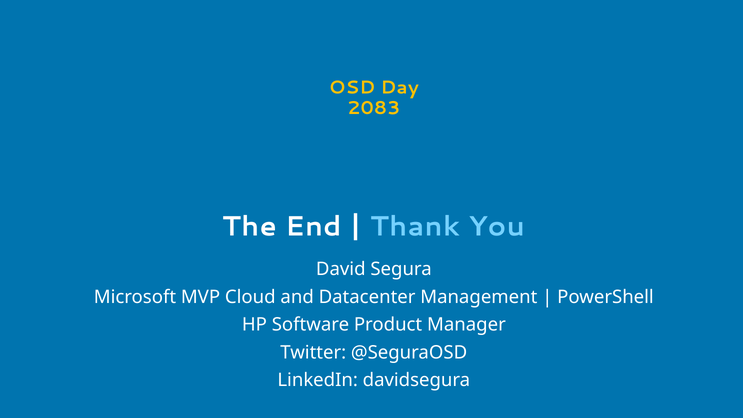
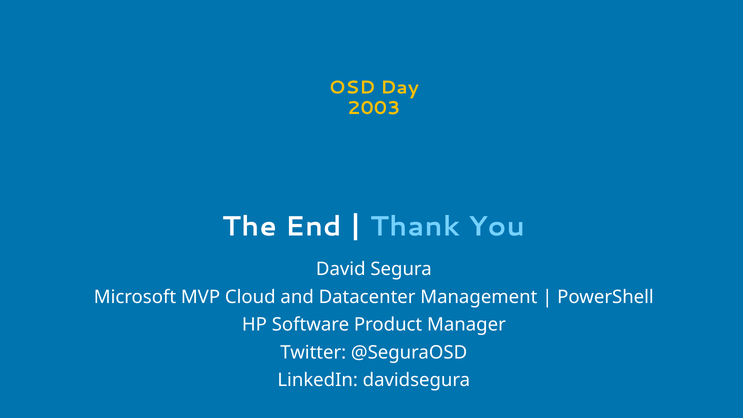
2083: 2083 -> 2003 (374, 108)
